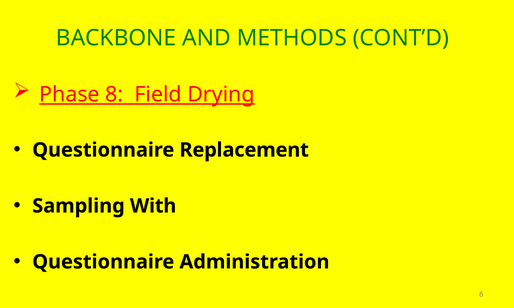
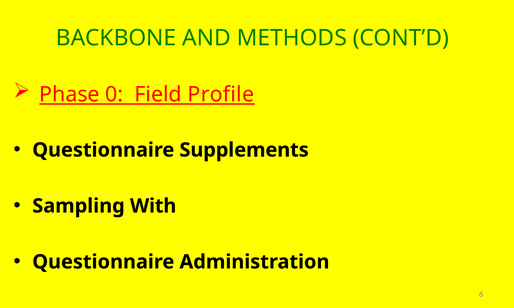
8: 8 -> 0 (114, 94)
Drying: Drying -> Profile (221, 94)
Replacement: Replacement -> Supplements (244, 150)
